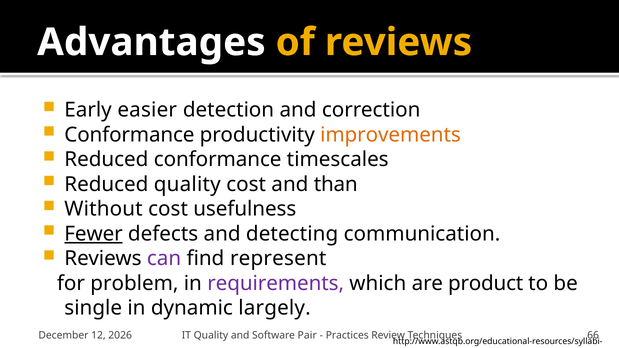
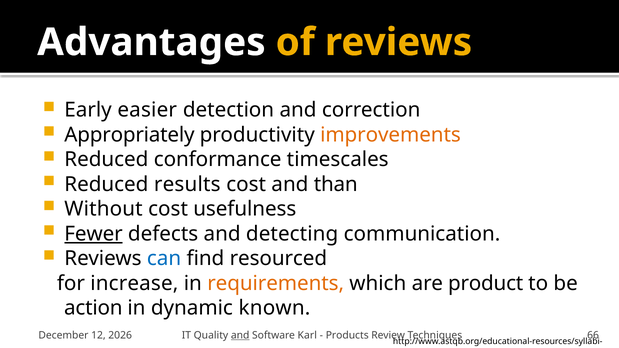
Conformance: Conformance -> Appropriately (129, 135)
Reduced quality: quality -> results (187, 184)
can colour: purple -> blue (164, 259)
represent: represent -> resourced (278, 259)
problem: problem -> increase (134, 283)
requirements colour: purple -> orange (276, 283)
single: single -> action (93, 308)
largely: largely -> known (274, 308)
and underline: none -> present (240, 336)
Pair: Pair -> Karl (307, 336)
Practices: Practices -> Products (347, 336)
